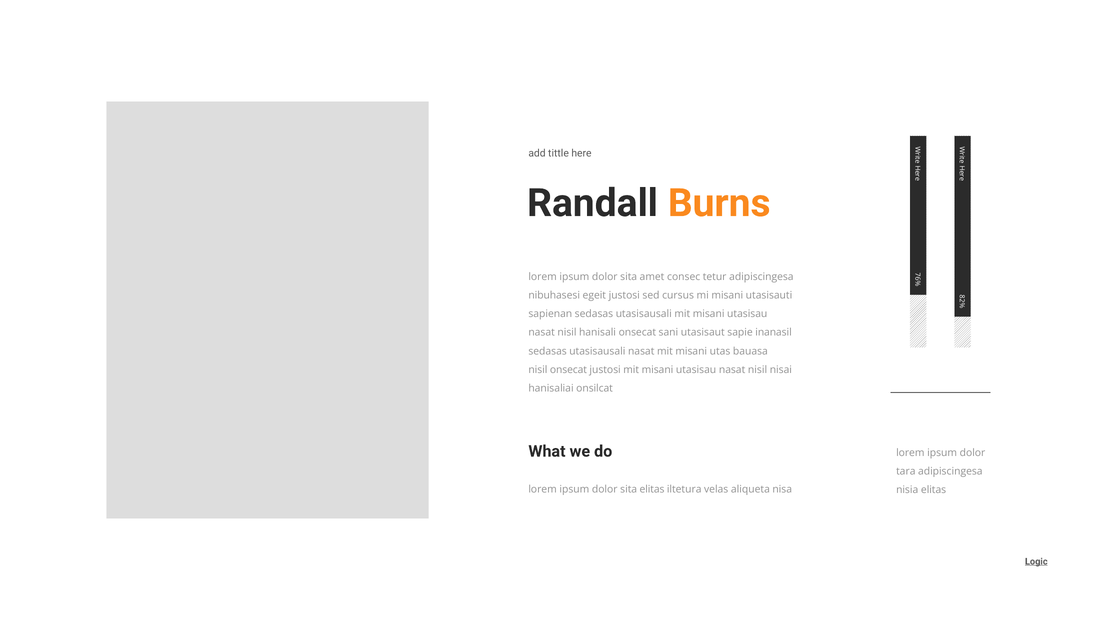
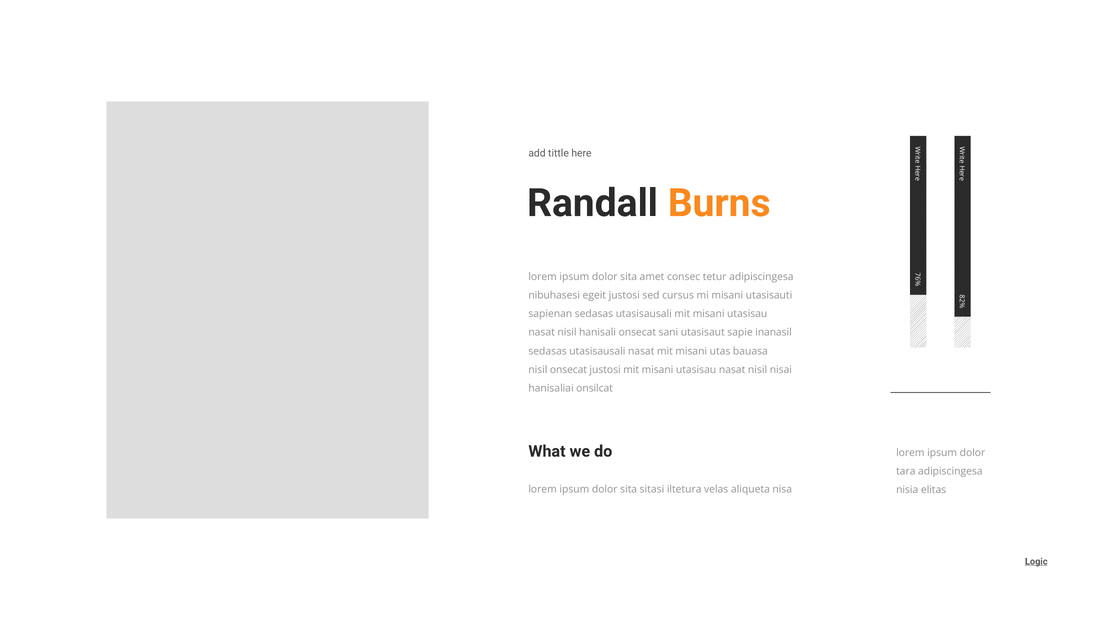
sita elitas: elitas -> sitasi (652, 489)
